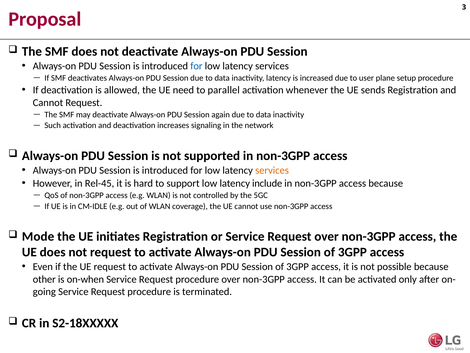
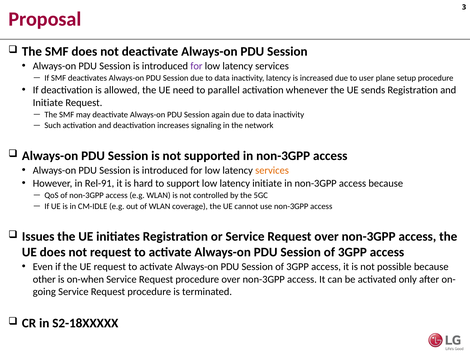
for colour: blue -> purple (196, 66)
Cannot: Cannot -> Initiate (48, 103)
Rel-45: Rel-45 -> Rel-91 (100, 183)
latency include: include -> initiate (267, 183)
Mode: Mode -> Issues (38, 236)
